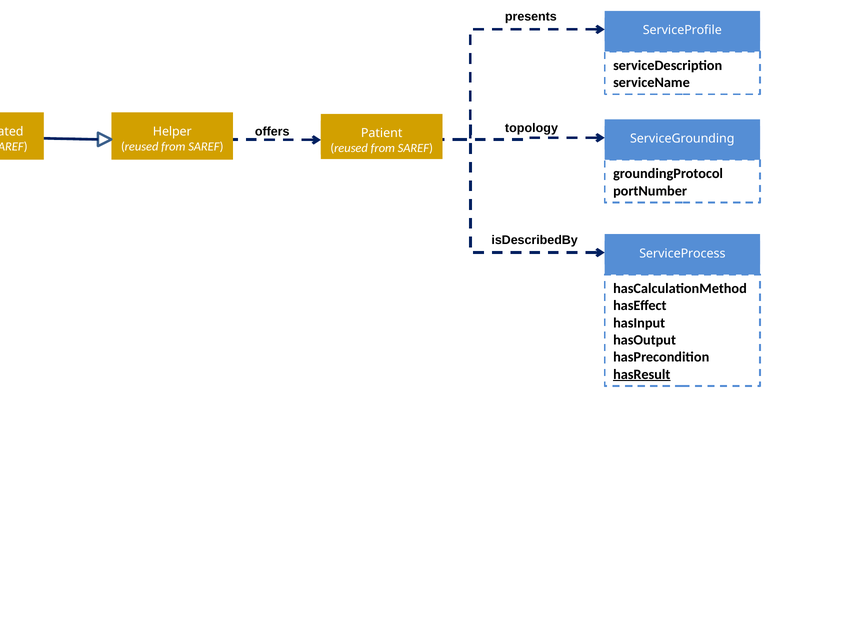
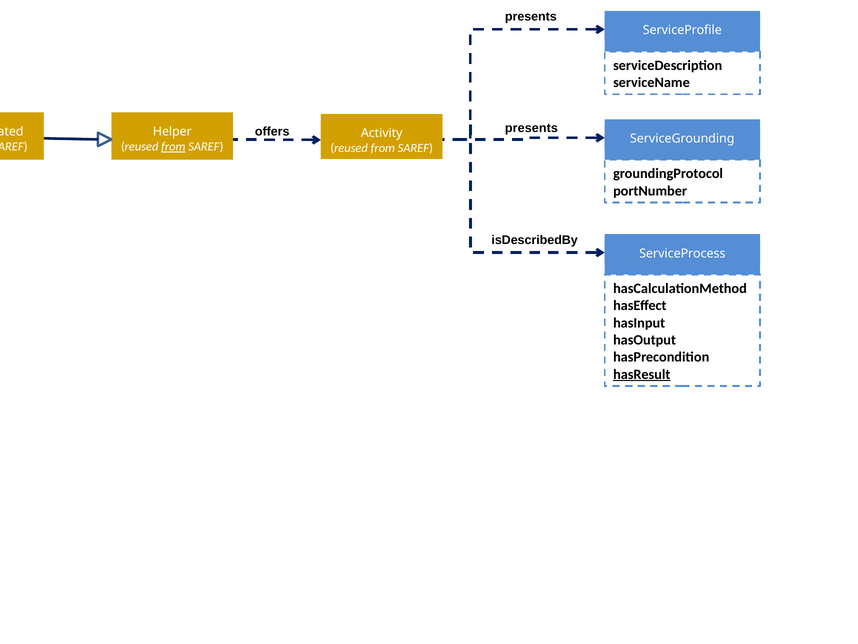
topology: topology -> presents (531, 128)
Patient: Patient -> Activity (382, 133)
from underline: none -> present (173, 147)
